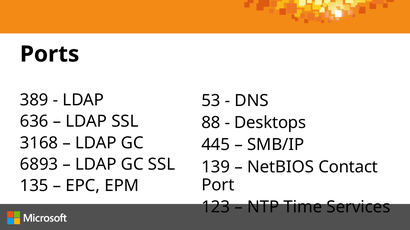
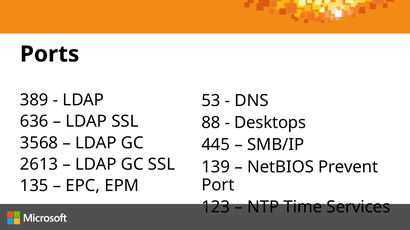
3168: 3168 -> 3568 (39, 143)
6893: 6893 -> 2613 (39, 165)
Contact: Contact -> Prevent (348, 167)
